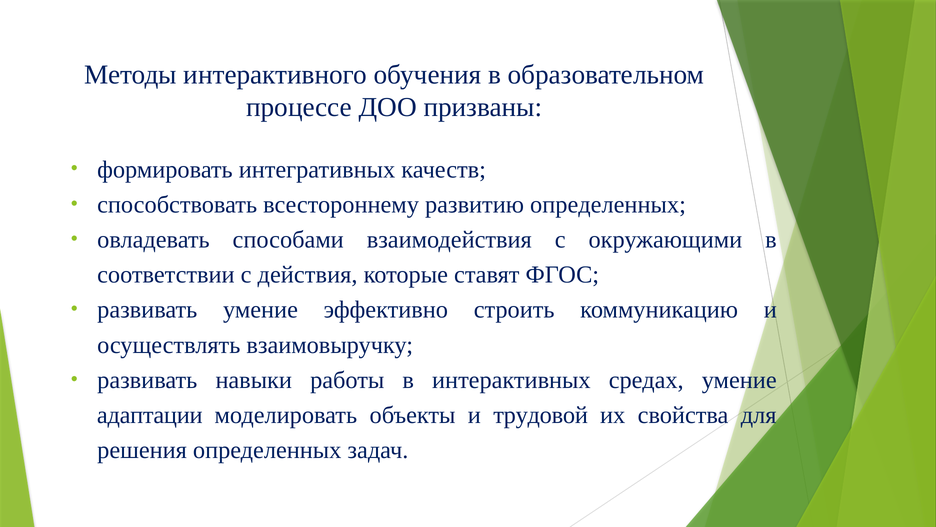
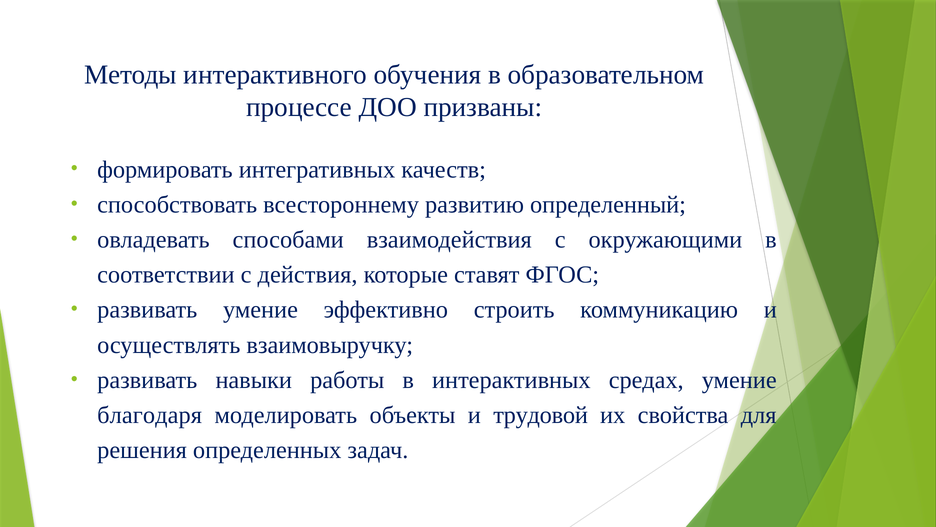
развитию определенных: определенных -> определенный (608, 204)
адаптации: адаптации -> благодаря (150, 415)
